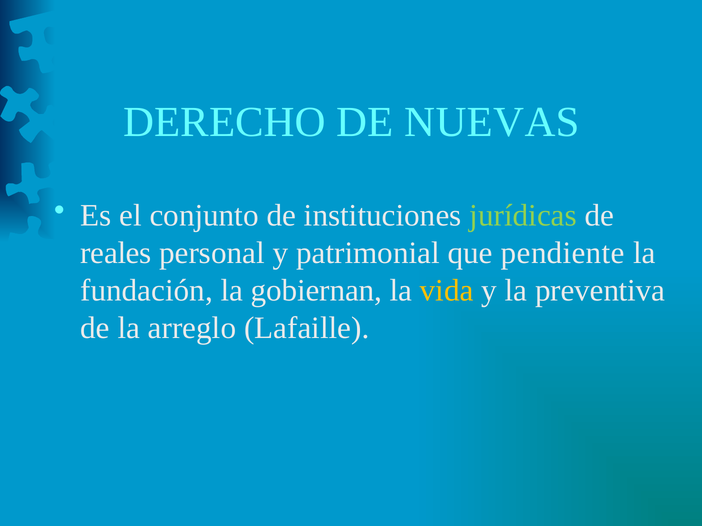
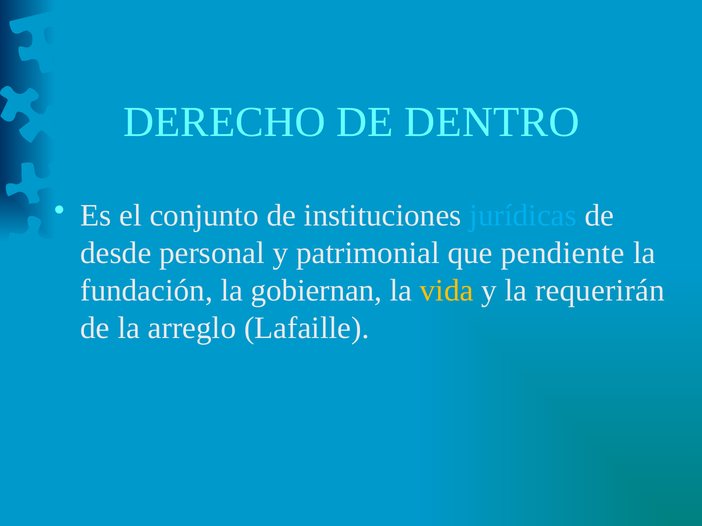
NUEVAS: NUEVAS -> DENTRO (492, 122)
jurídicas colour: light green -> light blue (523, 216)
reales: reales -> desde (116, 253)
preventiva: preventiva -> requerirán (600, 291)
